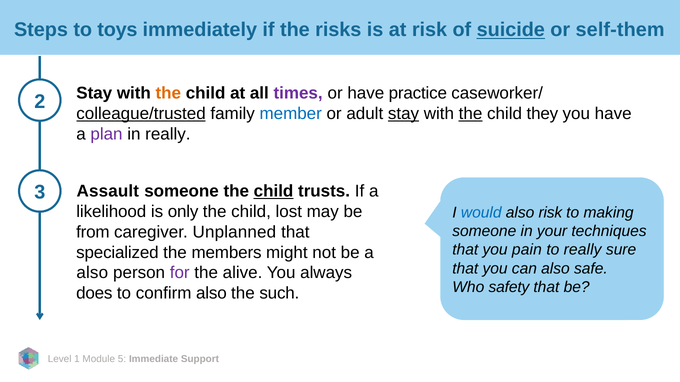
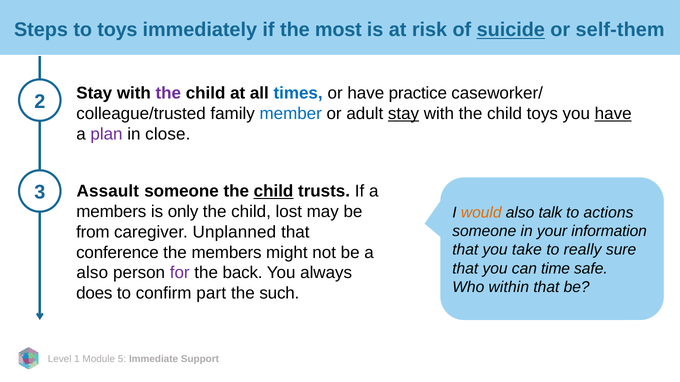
risks: risks -> most (338, 30)
the colour: orange -> purple (168, 93)
times colour: purple -> blue (298, 93)
colleague/trusted underline: present -> none (141, 114)
the underline: present -> none (471, 114)
child they: they -> toys (542, 114)
have underline: none -> present (613, 114)
in really: really -> close (168, 134)
likelihood: likelihood -> members (111, 212)
would colour: blue -> orange (481, 213)
also risk: risk -> talk (550, 213)
making: making -> actions (609, 213)
techniques: techniques -> information (609, 231)
pain: pain -> take (527, 250)
specialized: specialized -> conference (117, 253)
can also: also -> time (556, 269)
alive: alive -> back (243, 273)
safety: safety -> within (509, 288)
confirm also: also -> part (211, 294)
